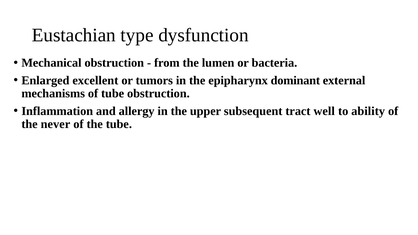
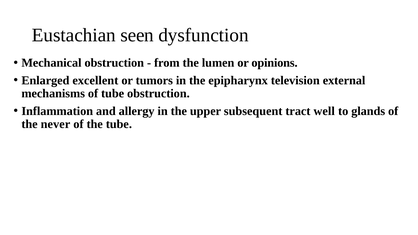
type: type -> seen (137, 35)
bacteria: bacteria -> opinions (275, 63)
dominant: dominant -> television (295, 80)
ability: ability -> glands (368, 111)
